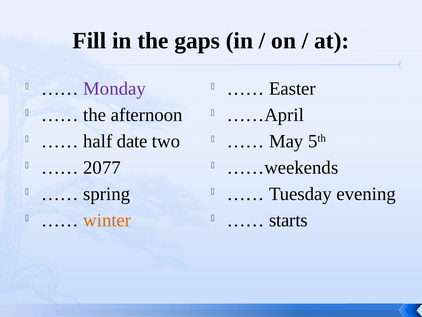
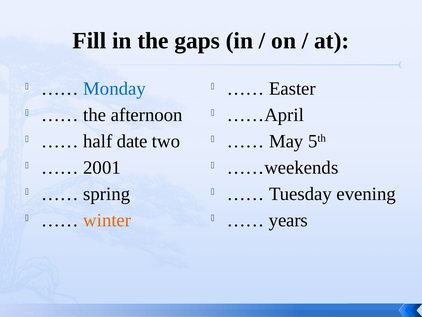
Monday colour: purple -> blue (115, 89)
2077: 2077 -> 2001 (102, 167)
starts: starts -> years (288, 220)
